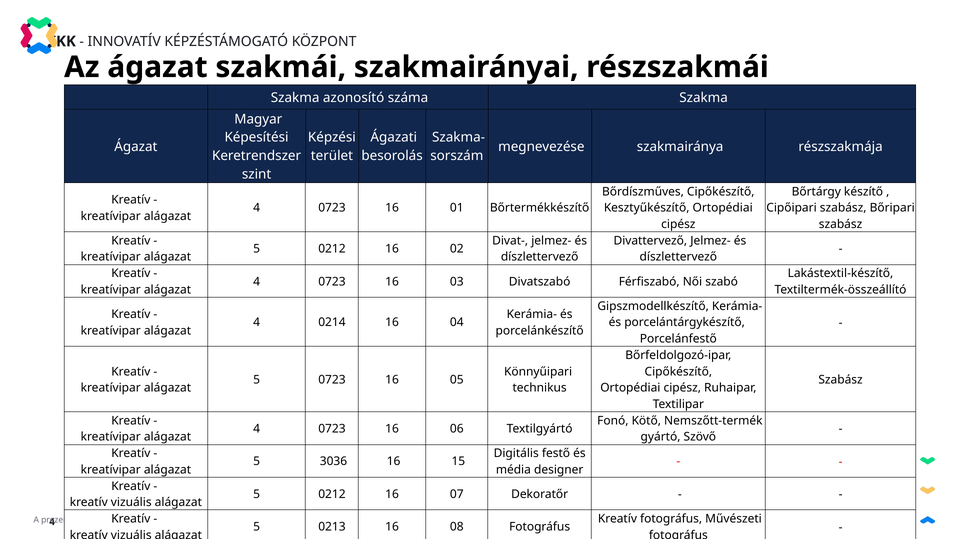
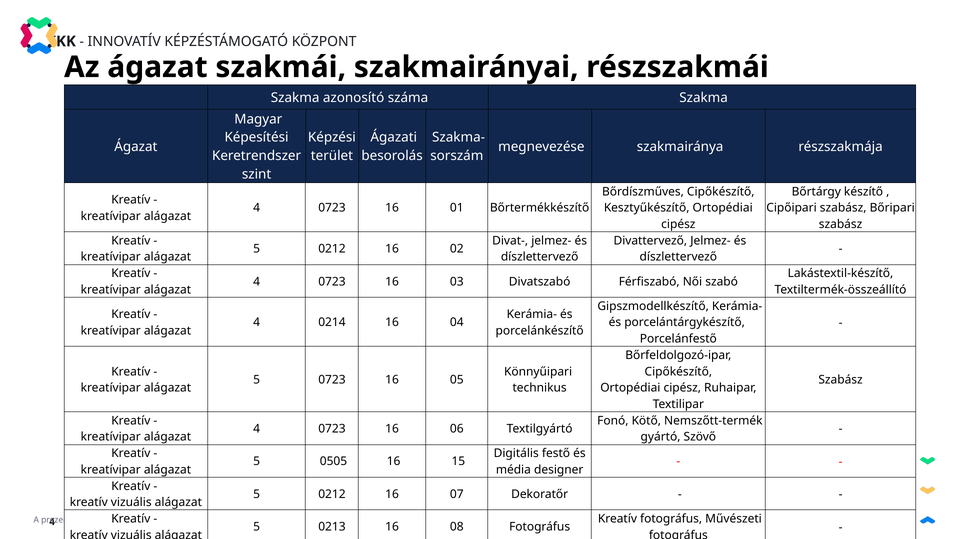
3036: 3036 -> 0505 (333, 461)
